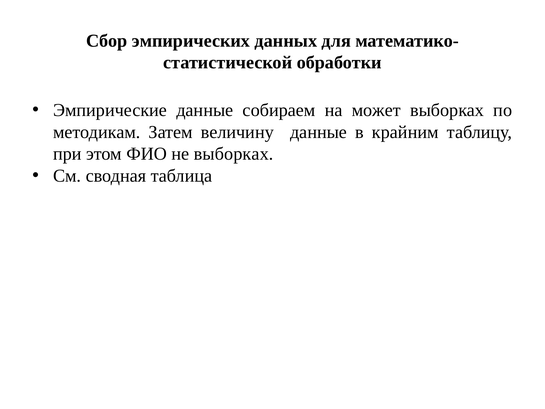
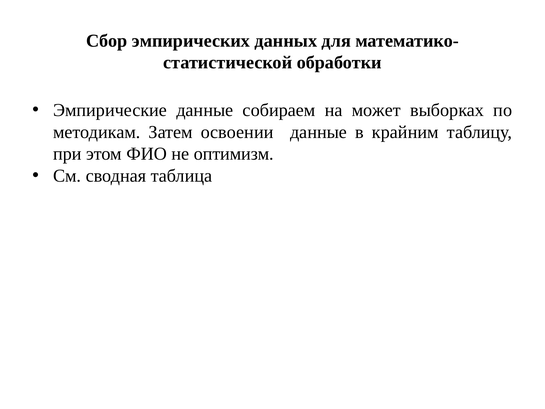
величину: величину -> освоении (237, 132)
не выборках: выборках -> оптимизм (234, 154)
